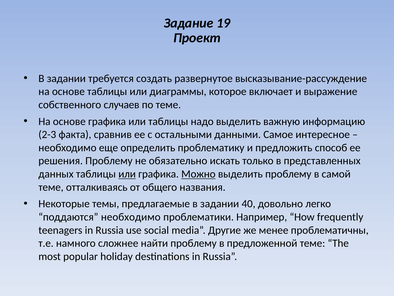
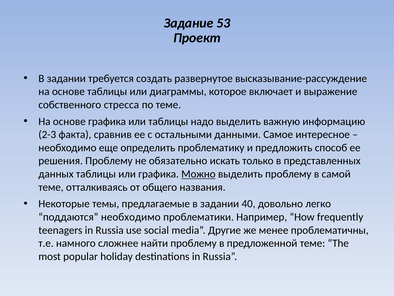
19: 19 -> 53 (223, 23)
случаев: случаев -> стресса (121, 105)
или underline: present -> none (127, 174)
